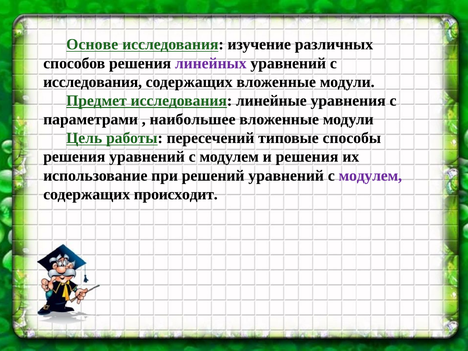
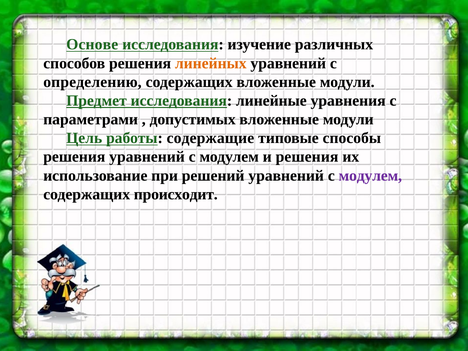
линейных colour: purple -> orange (211, 63)
исследования: исследования -> определению (92, 82)
наибольшее: наибольшее -> допустимых (193, 119)
пересечений: пересечений -> содержащие (210, 138)
